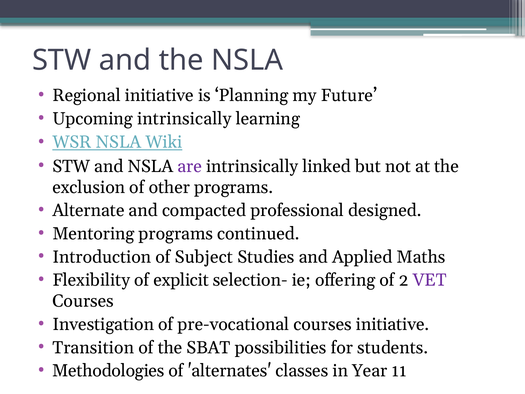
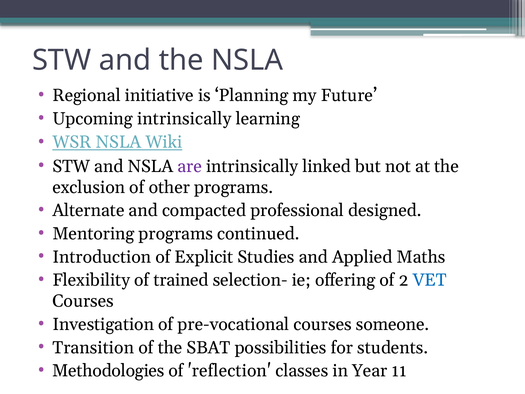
Subject: Subject -> Explicit (204, 257)
explicit: explicit -> trained (181, 280)
VET colour: purple -> blue (430, 280)
courses initiative: initiative -> someone (393, 324)
alternates: alternates -> reflection (229, 371)
